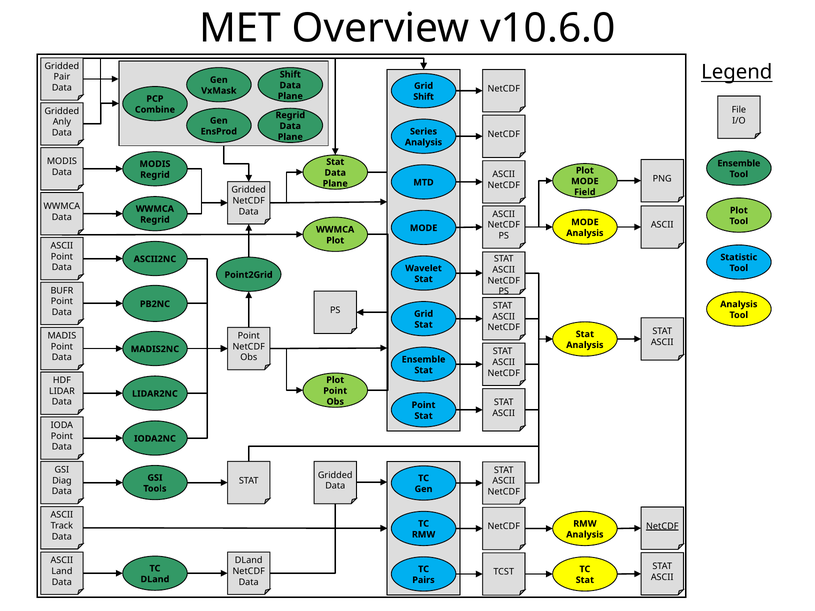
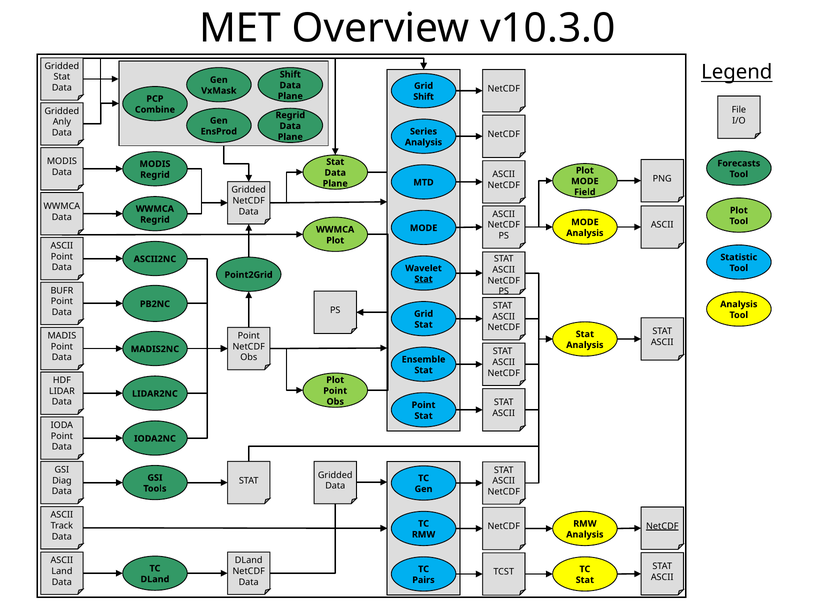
v10.6.0: v10.6.0 -> v10.3.0 (548, 29)
Pair: Pair -> Stat (62, 77)
Ensemble: Ensemble -> Forecasts (739, 163)
Stat underline: none -> present (424, 279)
